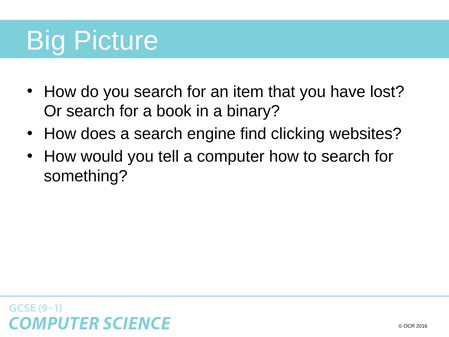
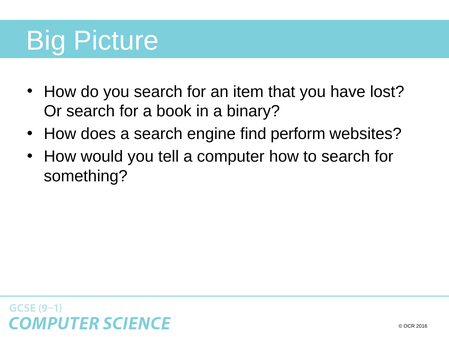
clicking: clicking -> perform (298, 134)
